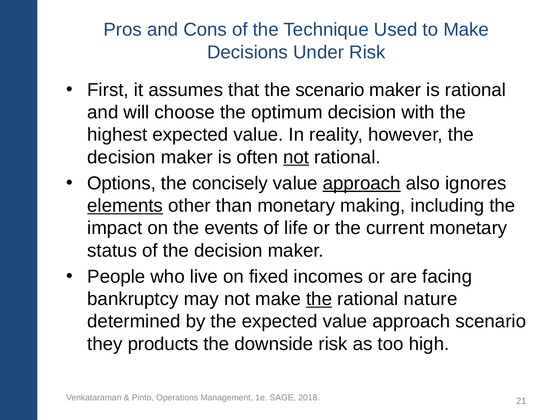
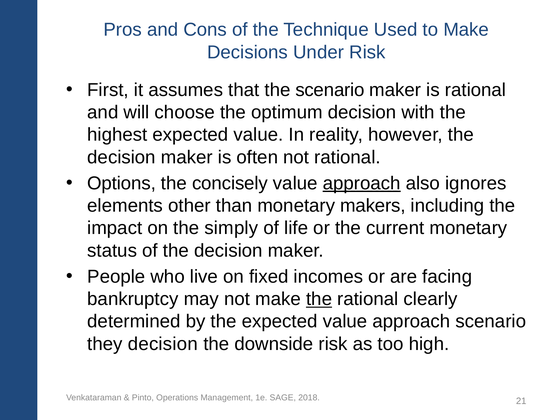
not underline: present -> none (296, 157)
elements underline: present -> none (125, 206)
making: making -> makers (373, 206)
events: events -> simply (231, 228)
nature: nature -> clearly (431, 299)
they products: products -> decision (163, 344)
